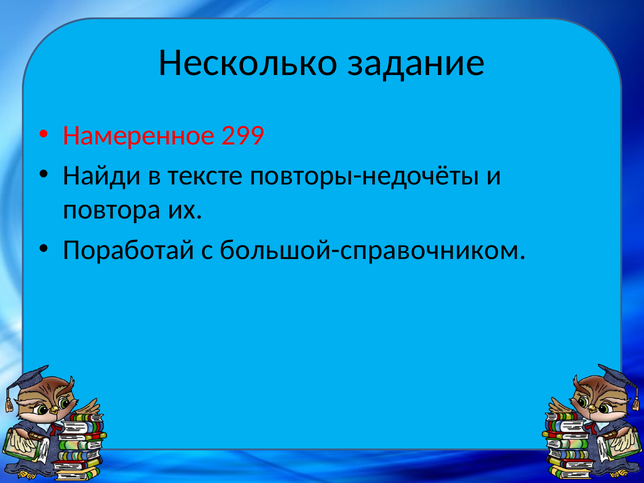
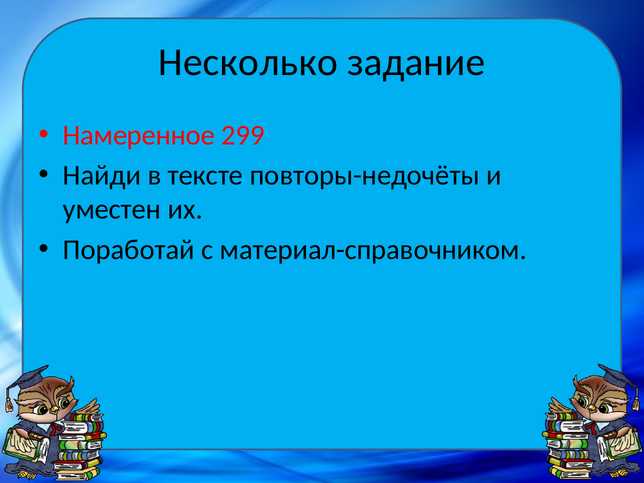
повтора: повтора -> уместен (112, 210)
большой-справочником: большой-справочником -> материал-справочником (373, 250)
